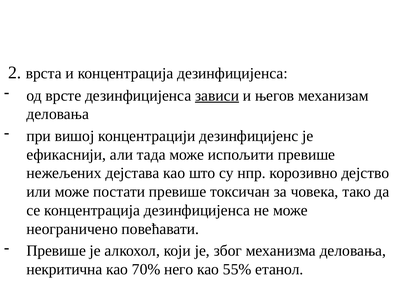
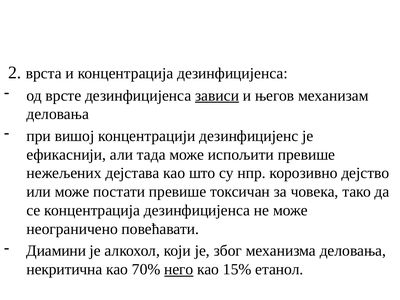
Превише: Превише -> Диамини (56, 251)
него underline: none -> present (179, 269)
55%: 55% -> 15% (237, 269)
